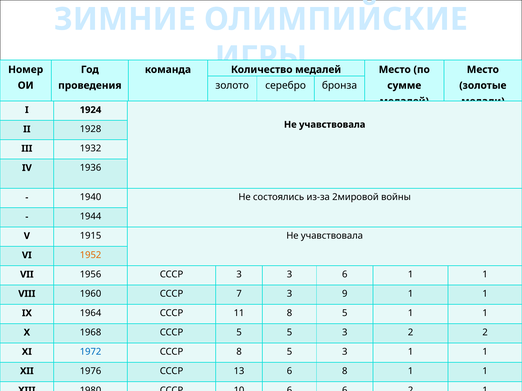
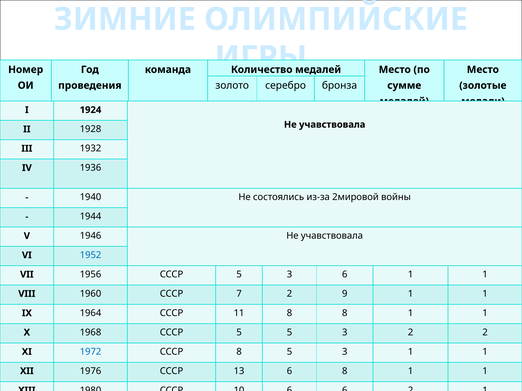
1915: 1915 -> 1946 (91, 236)
1952 colour: orange -> blue (91, 255)
1956 СССР 3: 3 -> 5 (239, 275)
7 3: 3 -> 2 (289, 294)
11 8 5: 5 -> 8 (345, 313)
